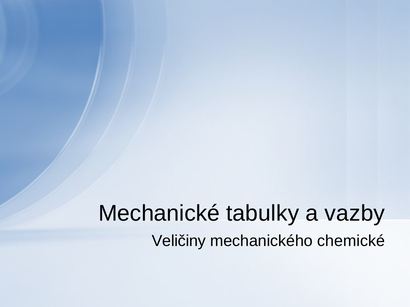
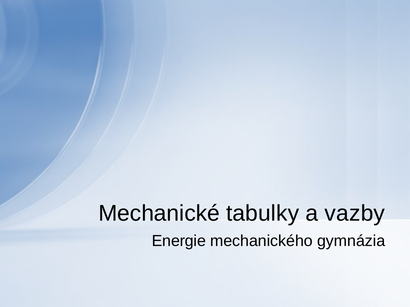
Veličiny: Veličiny -> Energie (179, 241)
chemické: chemické -> gymnázia (351, 241)
